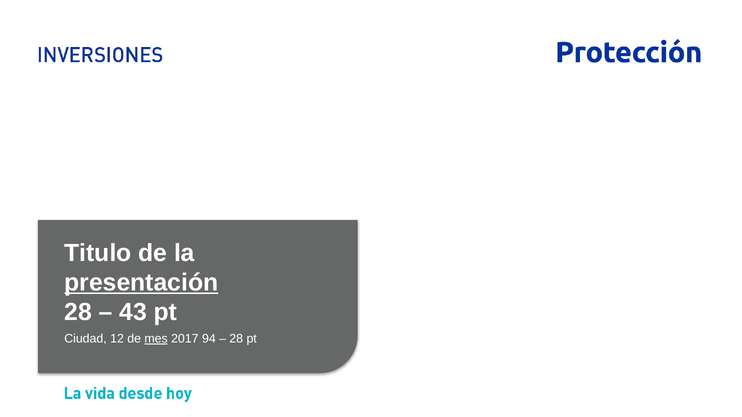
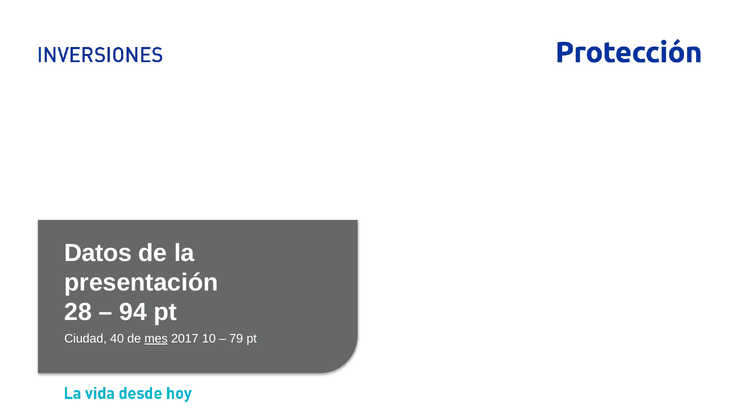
Titulo: Titulo -> Datos (98, 253)
presentación underline: present -> none (141, 283)
43: 43 -> 94 (133, 313)
12: 12 -> 40 (117, 339)
94: 94 -> 10 (209, 339)
28: 28 -> 79 (236, 339)
